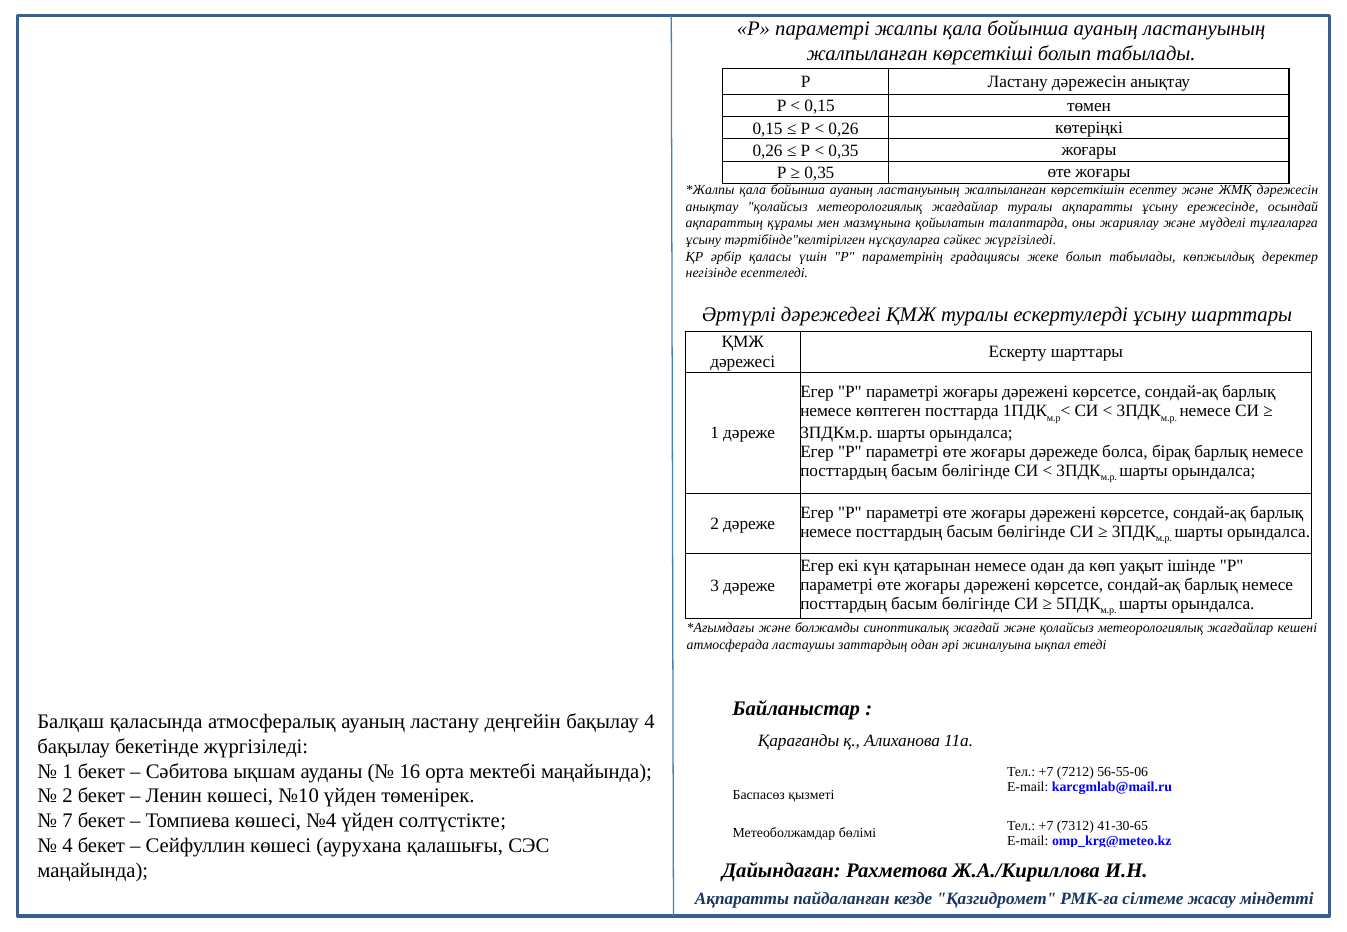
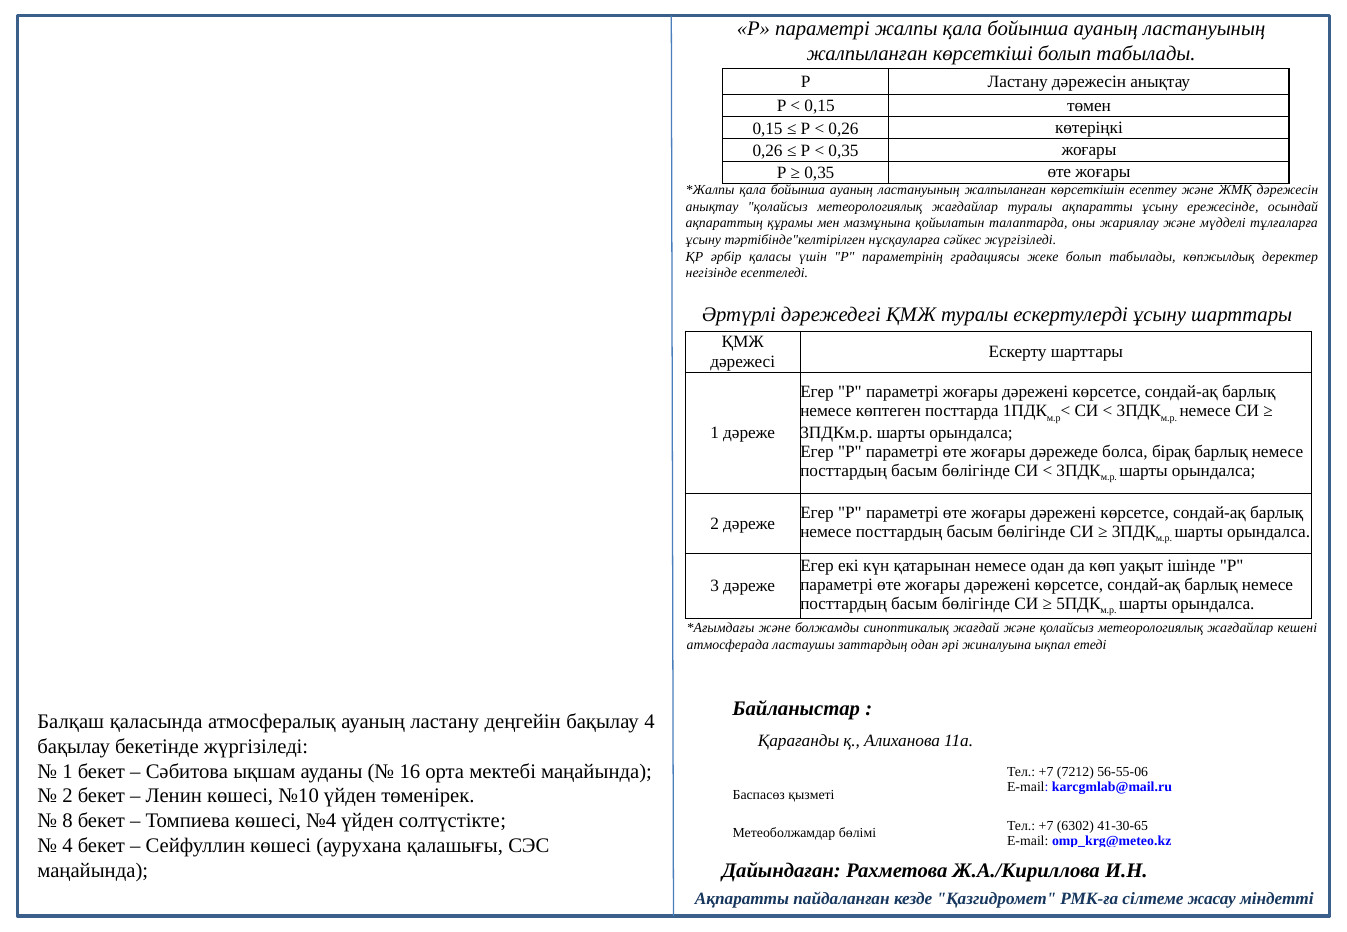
7: 7 -> 8 (67, 821)
7312: 7312 -> 6302 (1075, 826)
